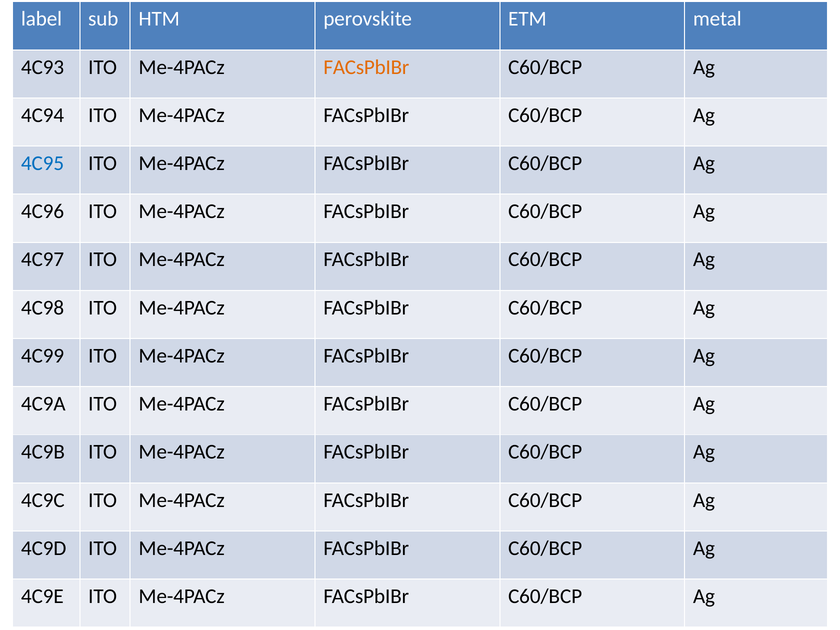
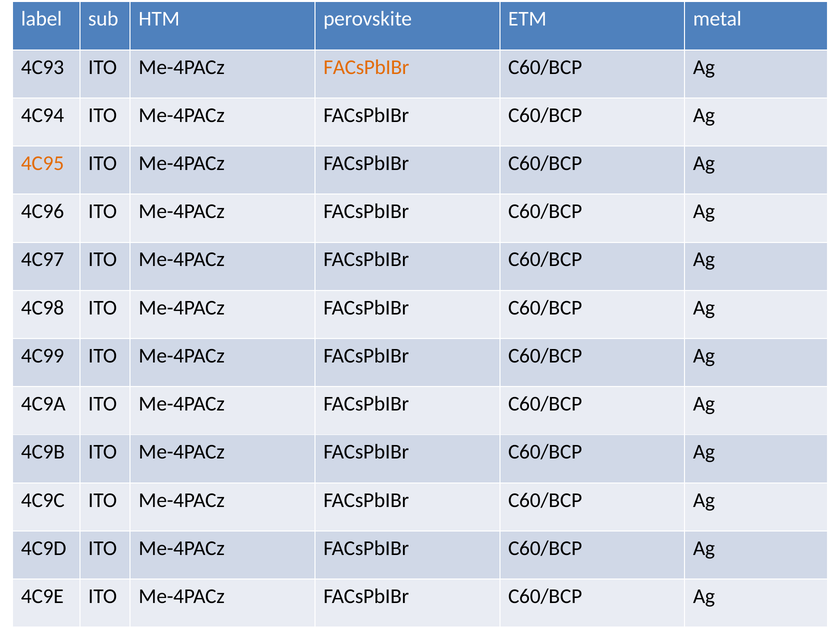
4C95 colour: blue -> orange (43, 163)
